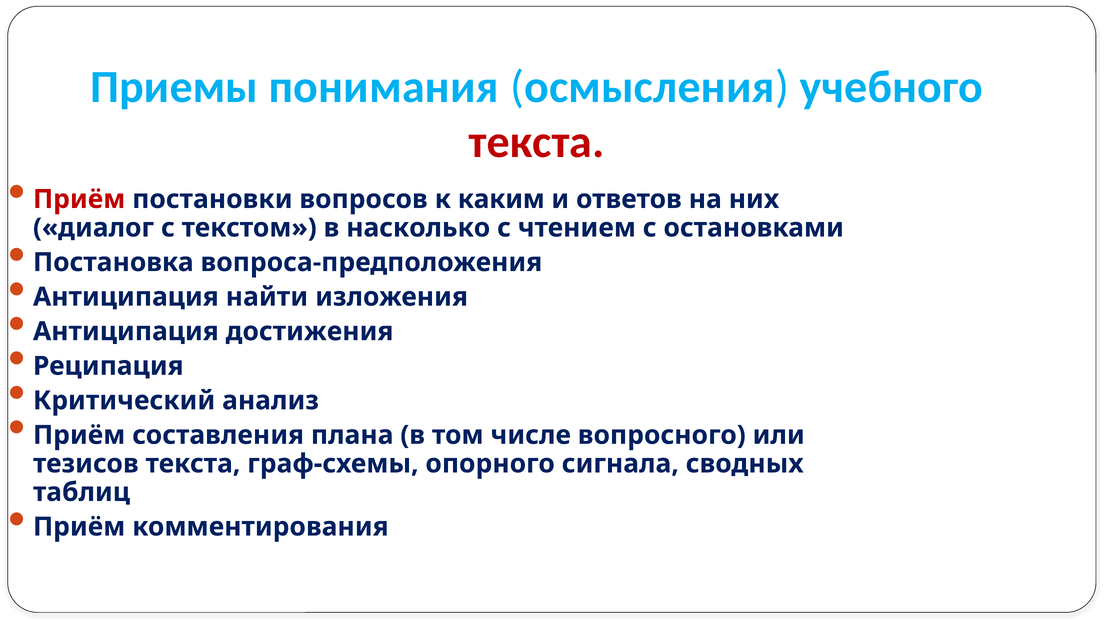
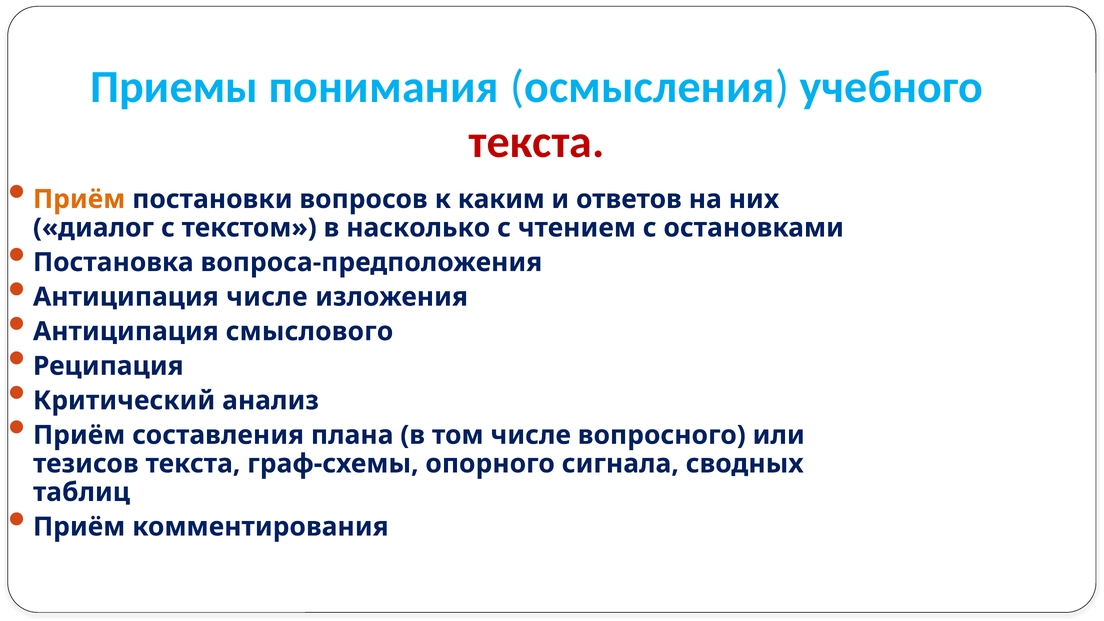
Приём colour: red -> orange (79, 199)
Антиципация найти: найти -> числе (267, 297)
достижения: достижения -> смыслового (309, 331)
